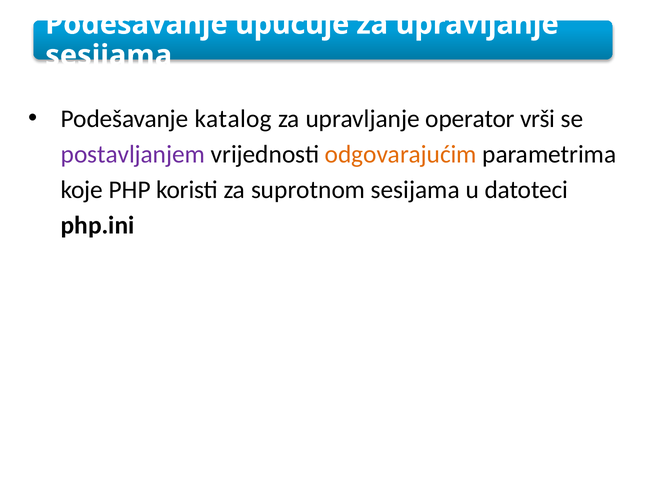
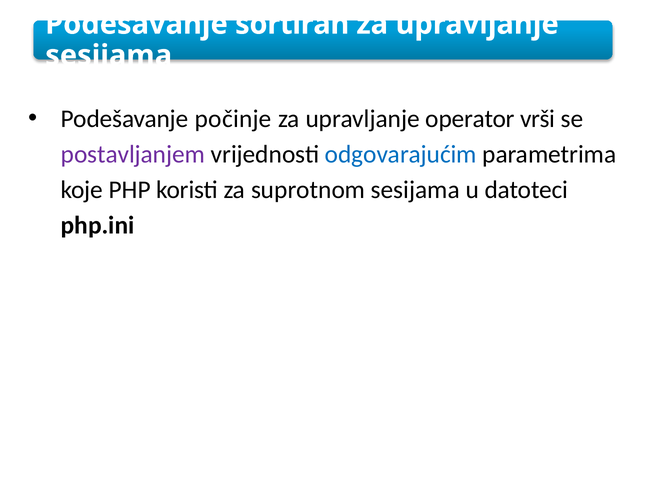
upućuje: upućuje -> sortiran (292, 24)
katalog: katalog -> počinje (233, 119)
odgovarajućim colour: orange -> blue (401, 154)
